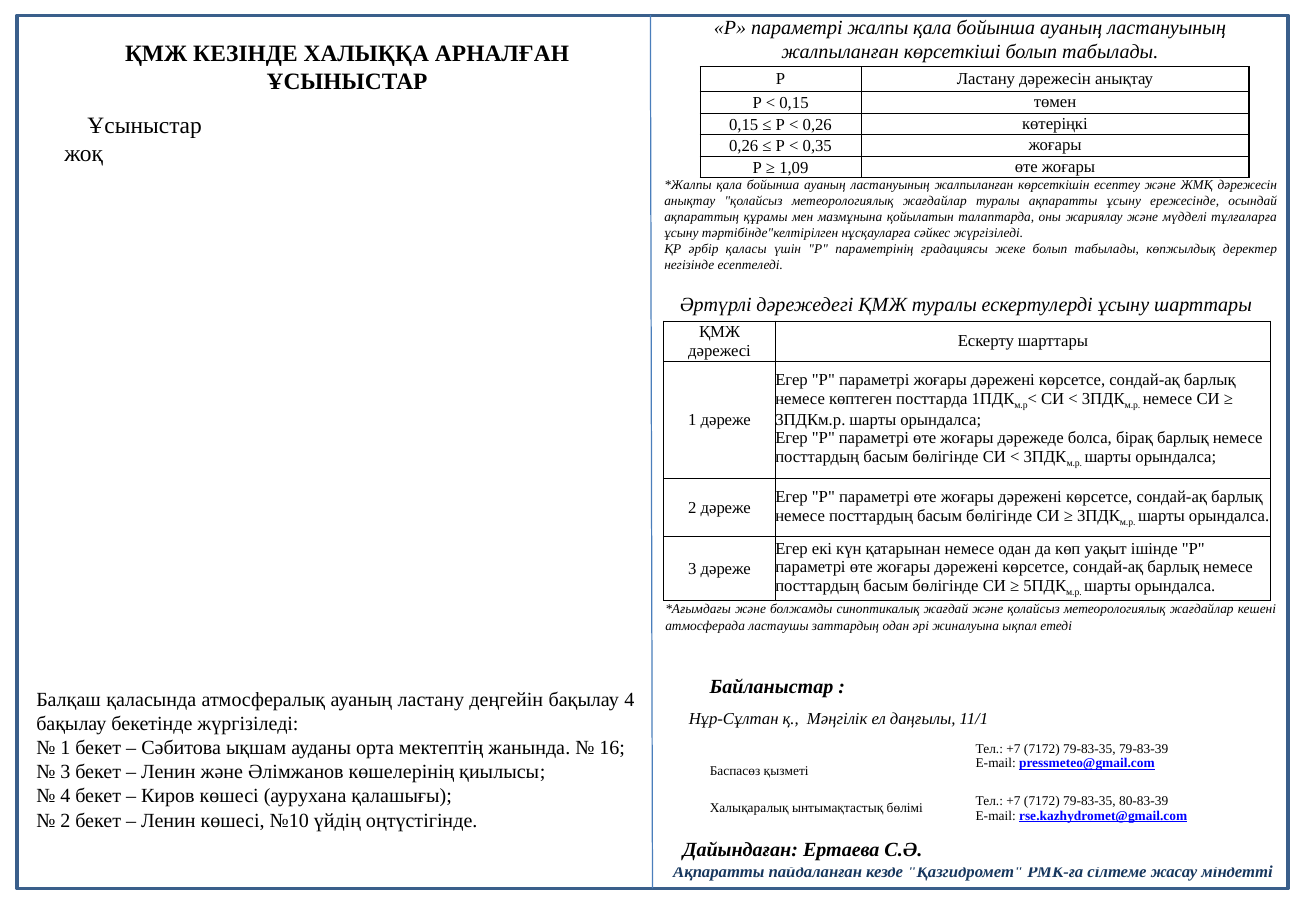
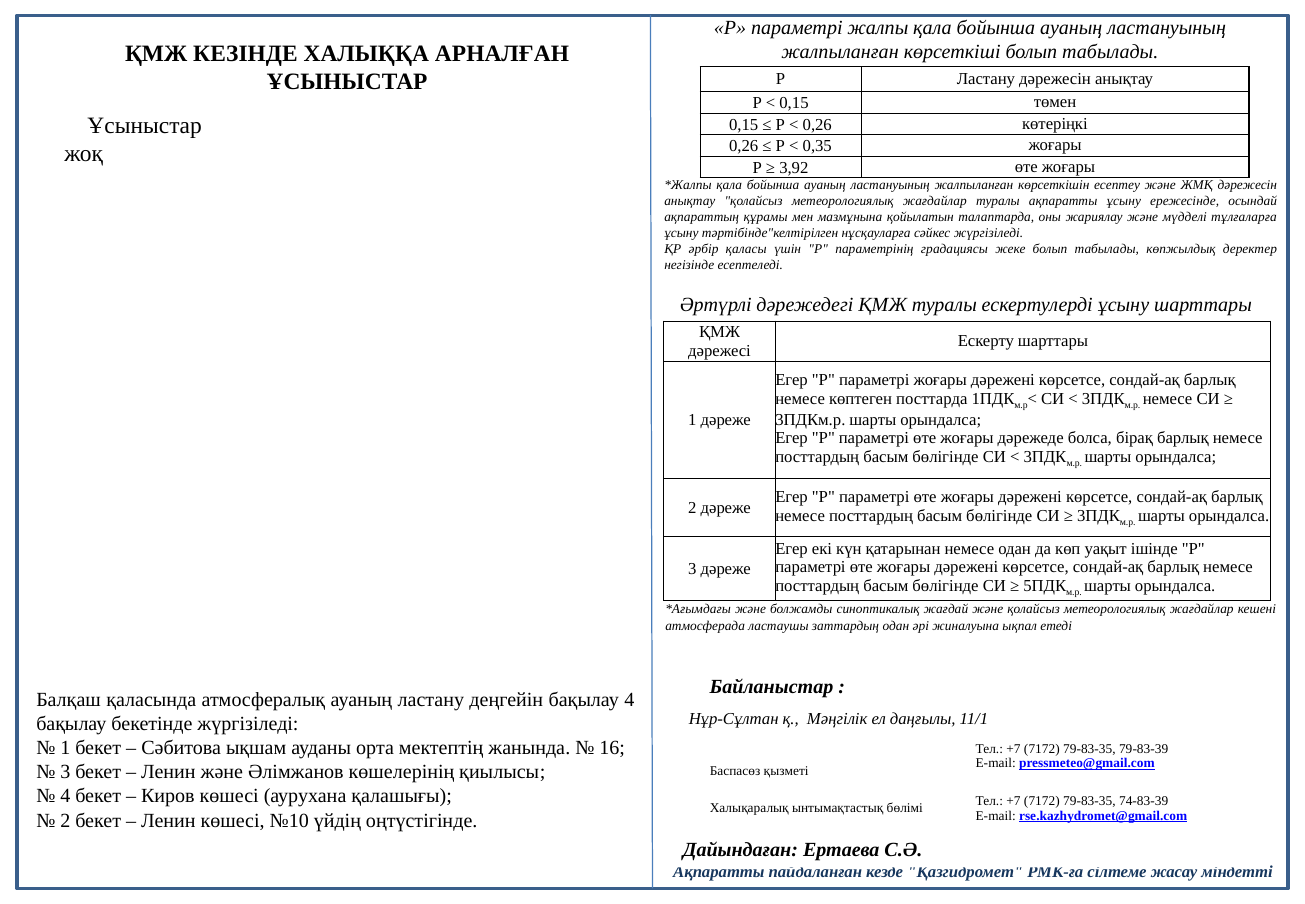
1,09: 1,09 -> 3,92 (794, 168)
80-83-39: 80-83-39 -> 74-83-39 (1144, 800)
